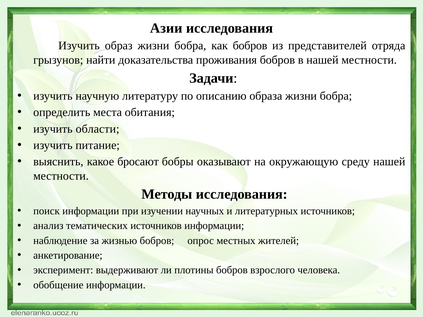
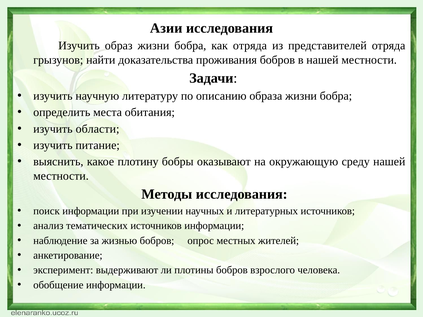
как бобров: бобров -> отряда (250, 46)
бросают: бросают -> плотину (138, 162)
